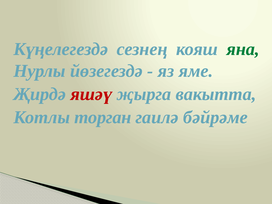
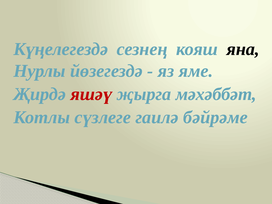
яна colour: green -> black (243, 49)
вакытта: вакытта -> мәхәббәт (216, 94)
торган: торган -> сүзлеге (103, 117)
